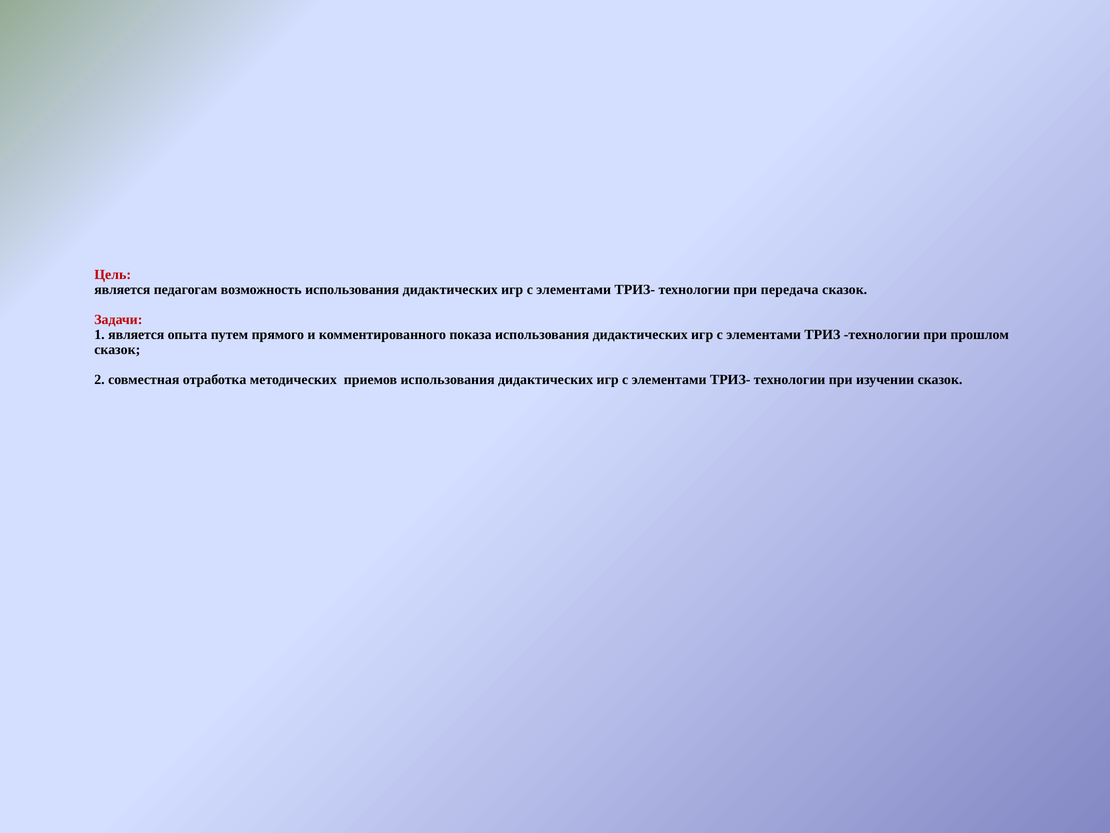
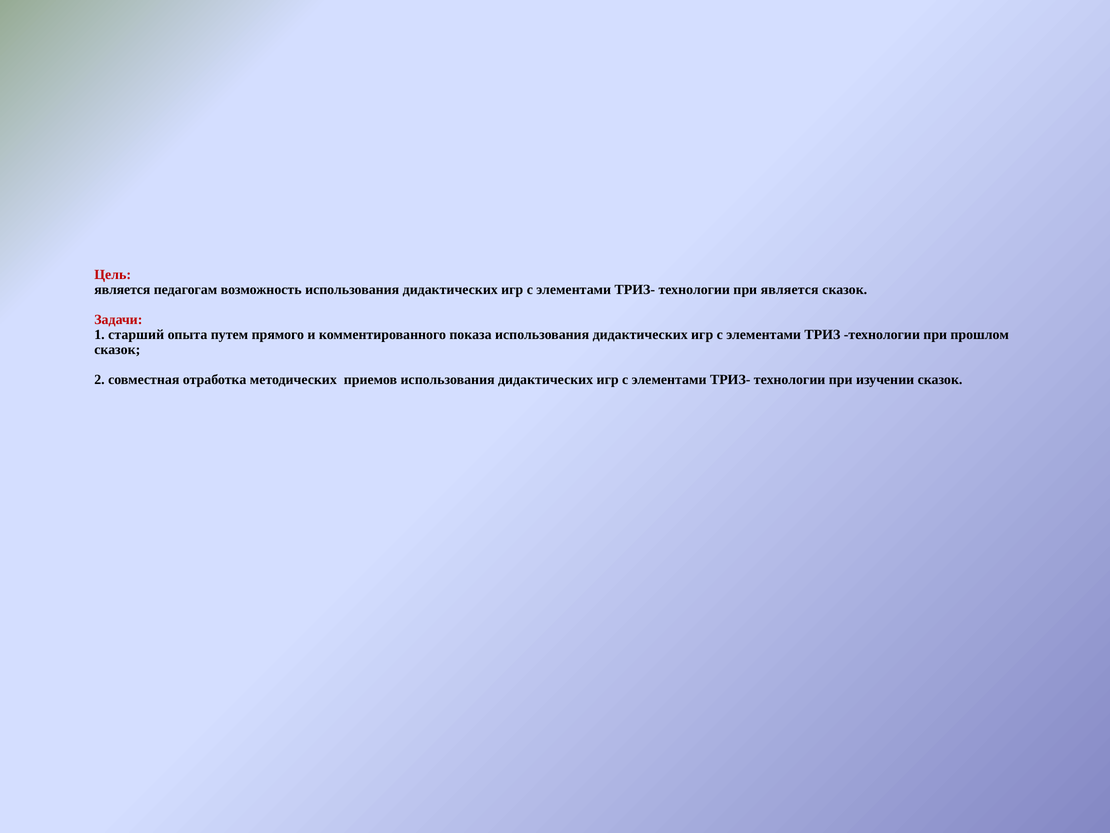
при передача: передача -> является (790, 289)
1 является: является -> старший (136, 334)
